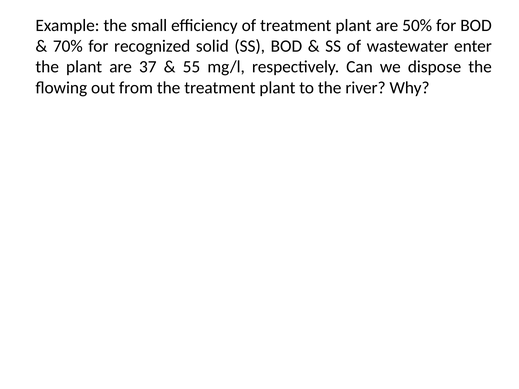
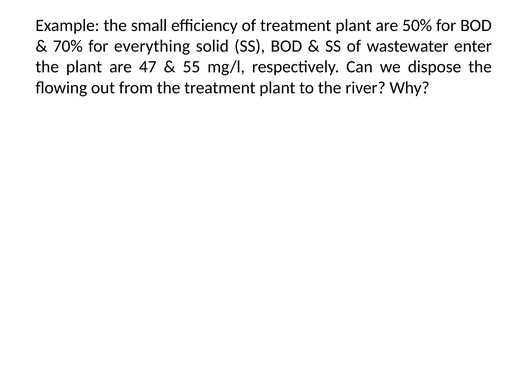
recognized: recognized -> everything (152, 46)
37: 37 -> 47 (148, 67)
